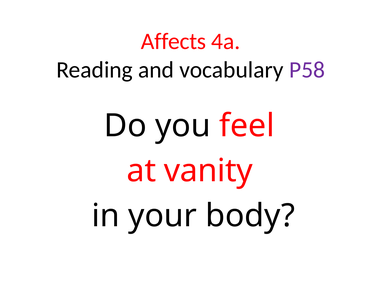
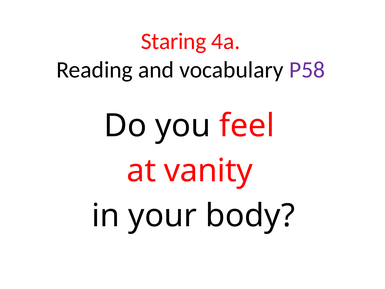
Affects: Affects -> Staring (174, 41)
